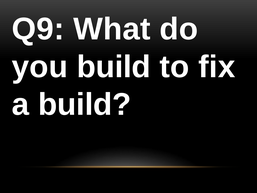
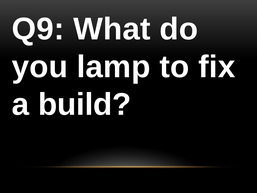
you build: build -> lamp (114, 67)
